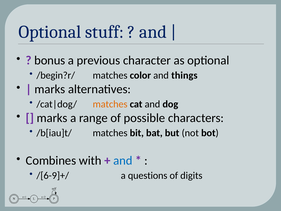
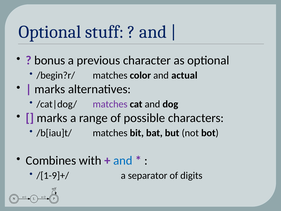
things: things -> actual (184, 75)
matches colour: orange -> purple (110, 104)
/[6-9]+/: /[6-9]+/ -> /[1-9]+/ (53, 175)
questions: questions -> separator (148, 175)
